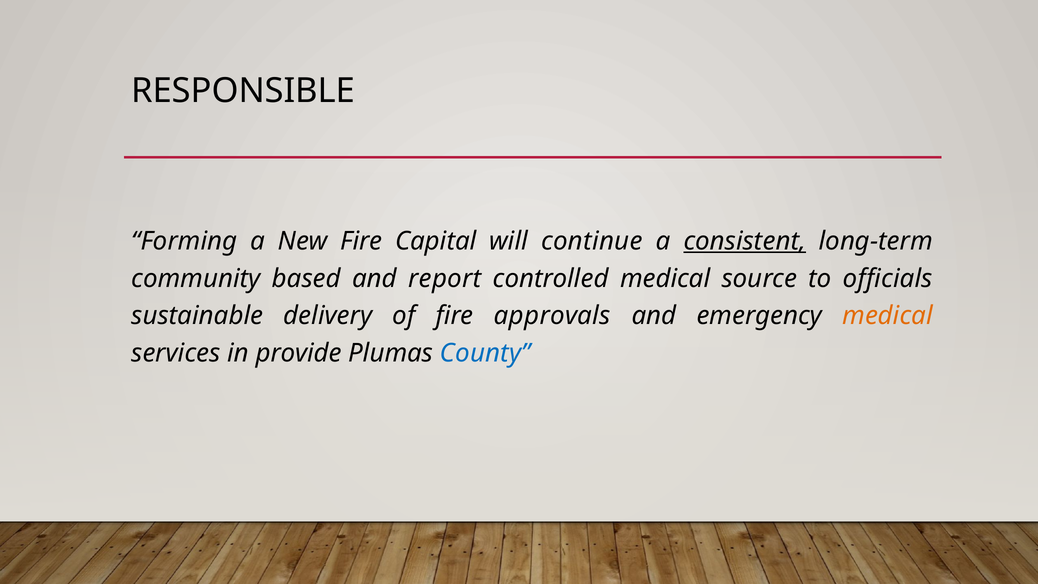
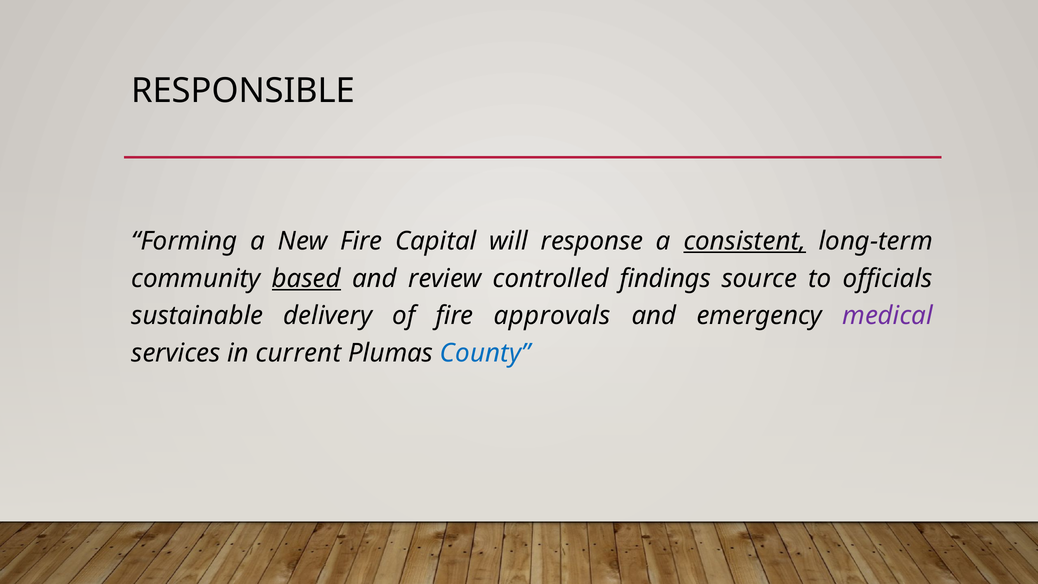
continue: continue -> response (592, 241)
based underline: none -> present (306, 278)
report: report -> review (445, 278)
controlled medical: medical -> findings (665, 278)
medical colour: orange -> purple (888, 316)
provide: provide -> current (298, 353)
